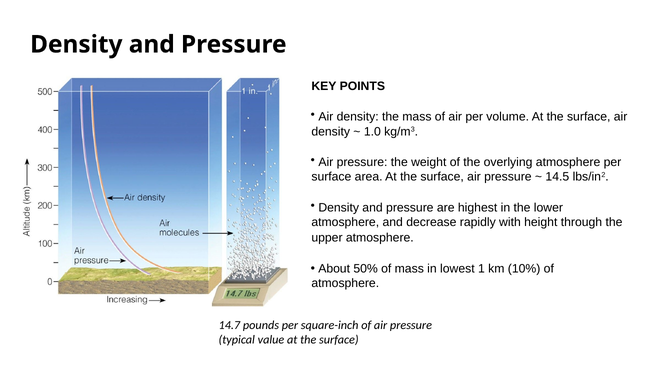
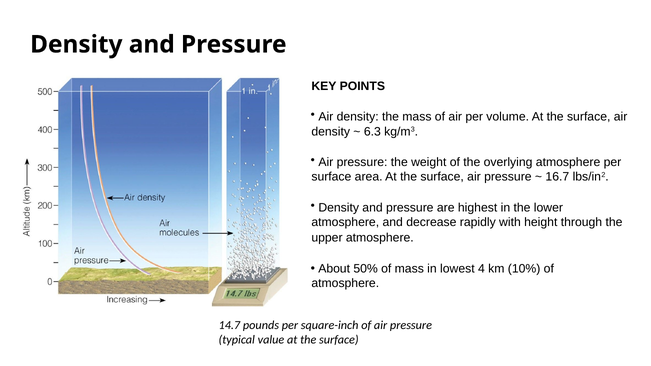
1.0: 1.0 -> 6.3 (372, 132)
14.5: 14.5 -> 16.7 (557, 177)
1: 1 -> 4 (481, 269)
